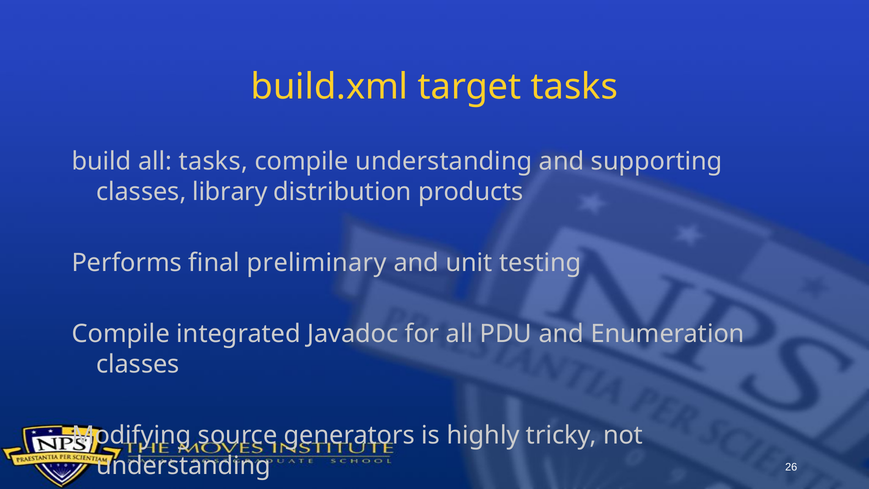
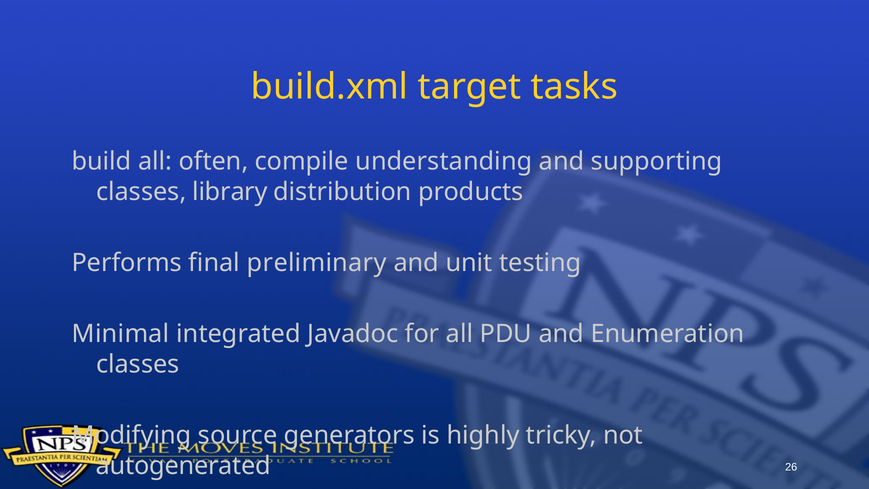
all tasks: tasks -> often (213, 161)
Compile: Compile -> Minimal (121, 334)
understanding: understanding -> autogenerated (183, 466)
